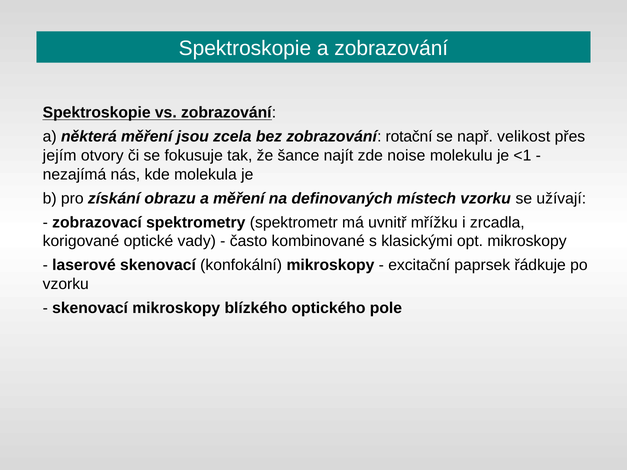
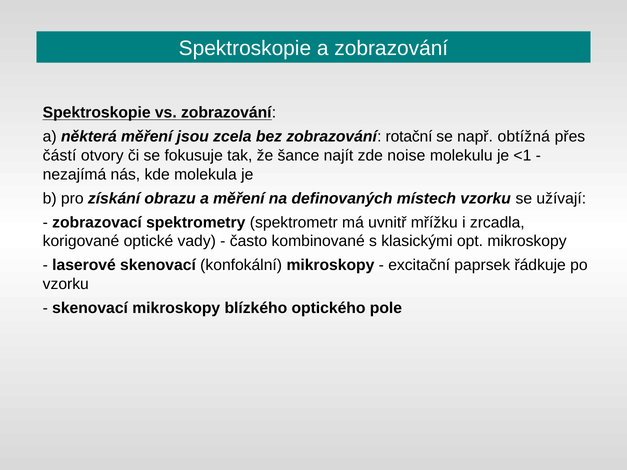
velikost: velikost -> obtížná (524, 137)
jejím: jejím -> částí (60, 156)
